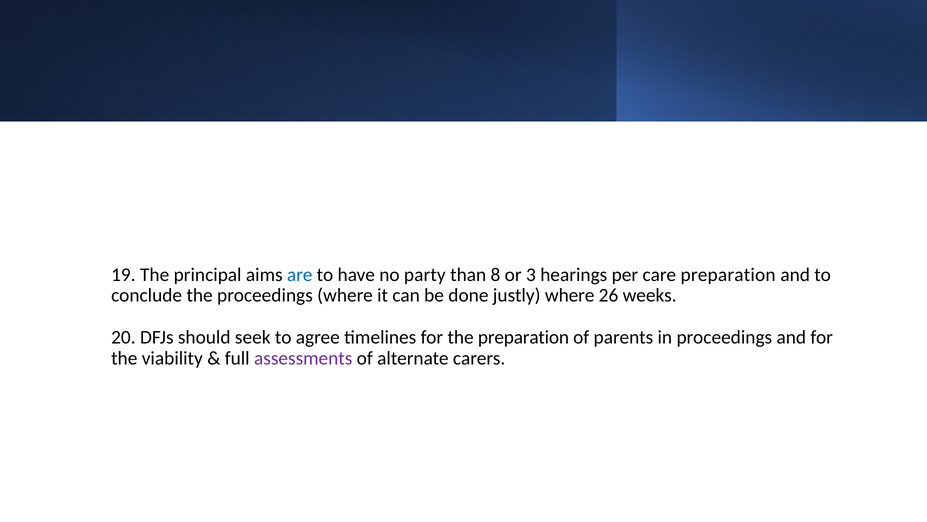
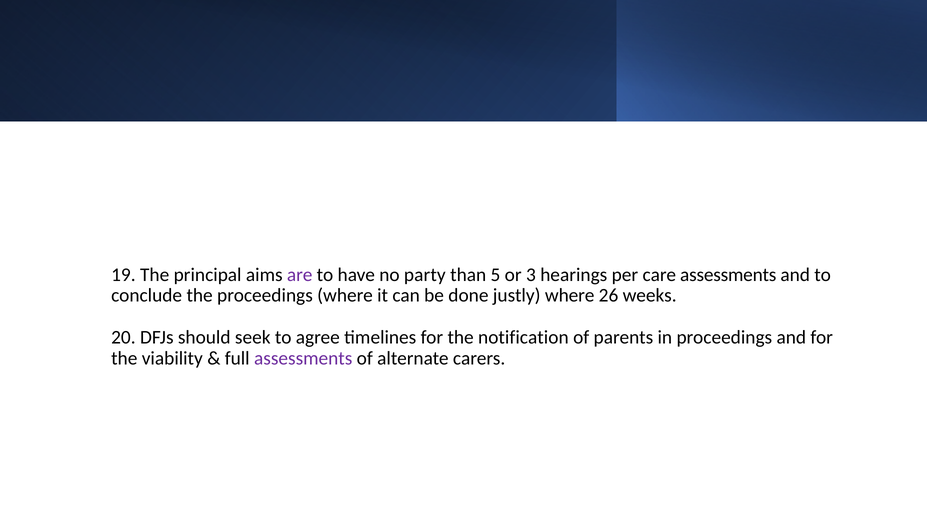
are colour: blue -> purple (300, 274)
8: 8 -> 5 (495, 274)
care preparation: preparation -> assessments (728, 274)
the preparation: preparation -> notification (523, 337)
